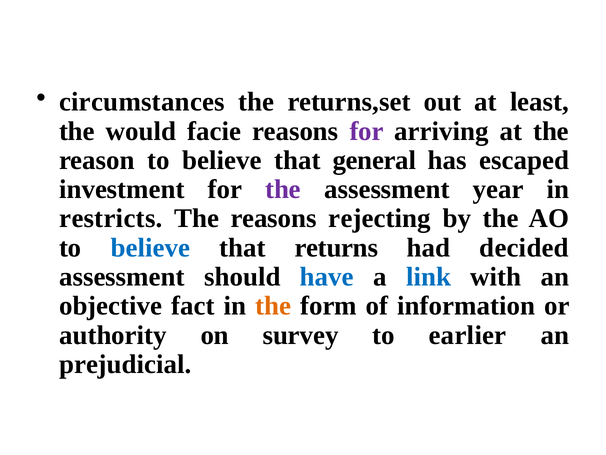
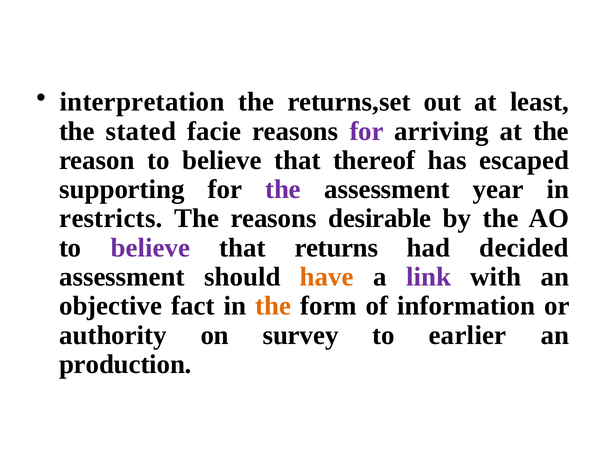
circumstances: circumstances -> interpretation (142, 102)
would: would -> stated (141, 131)
general: general -> thereof (374, 160)
investment: investment -> supporting (122, 189)
rejecting: rejecting -> desirable (380, 218)
believe colour: blue -> purple (150, 247)
have colour: blue -> orange (327, 277)
link colour: blue -> purple (429, 277)
prejudicial: prejudicial -> production (125, 364)
